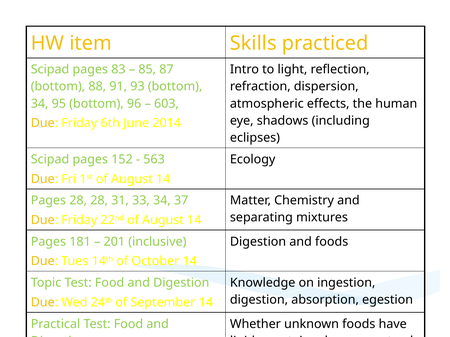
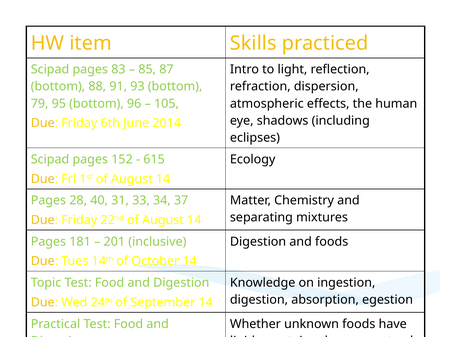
34: 34 -> 79 (40, 104)
603: 603 -> 105 (166, 104)
563: 563 -> 615 (154, 160)
28 28: 28 -> 40 (99, 201)
